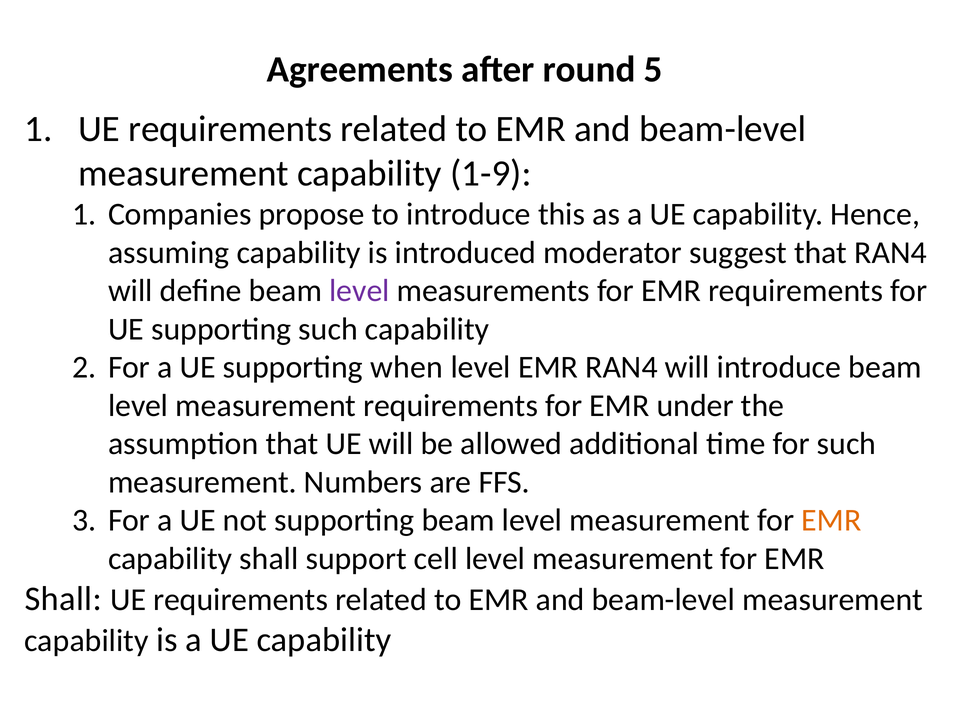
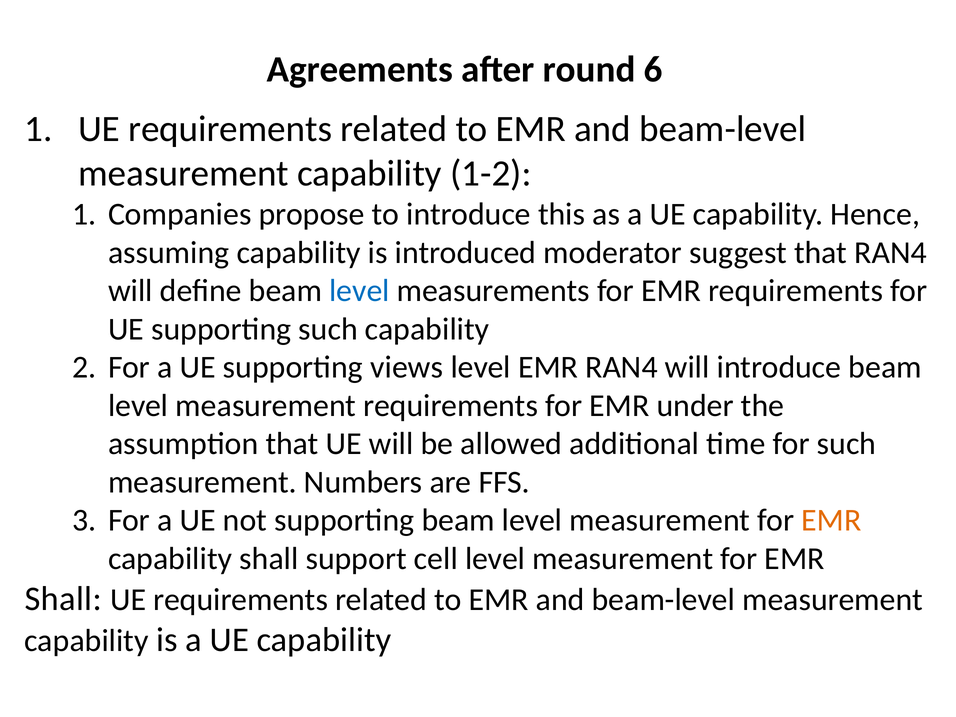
5: 5 -> 6 (653, 69)
1-9: 1-9 -> 1-2 (491, 173)
level colour: purple -> blue (359, 291)
when: when -> views (407, 367)
